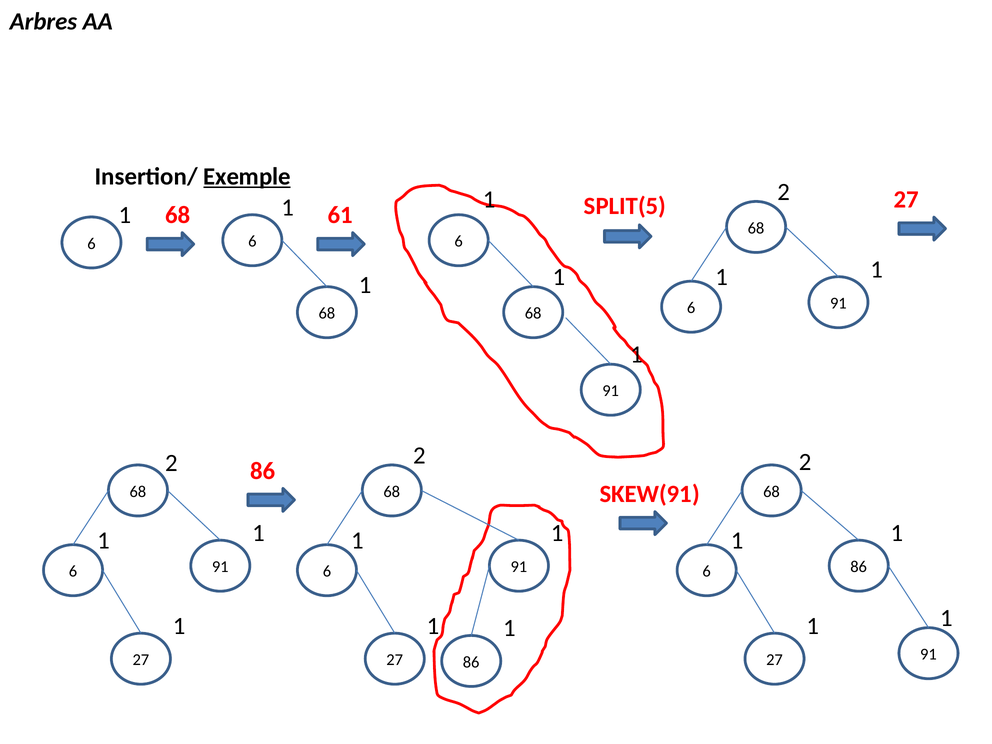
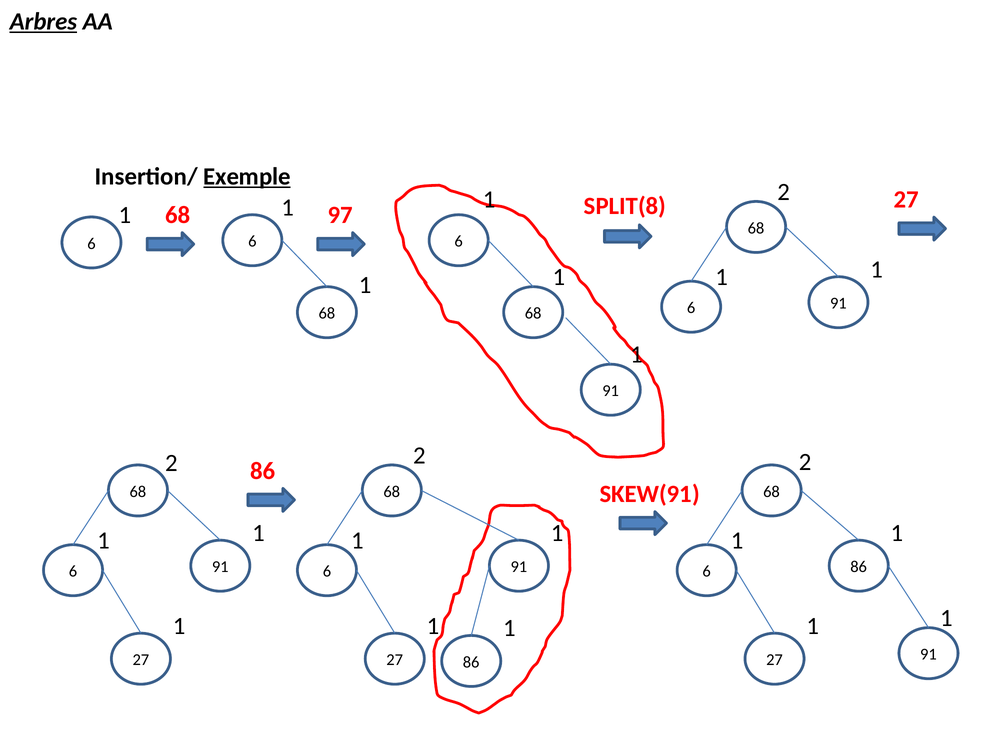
Arbres underline: none -> present (43, 21)
SPLIT(5: SPLIT(5 -> SPLIT(8 (625, 206)
61: 61 -> 97 (340, 215)
